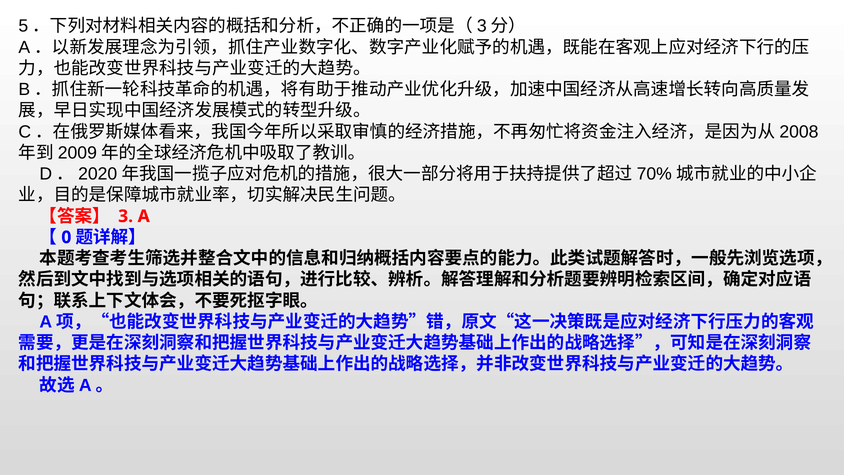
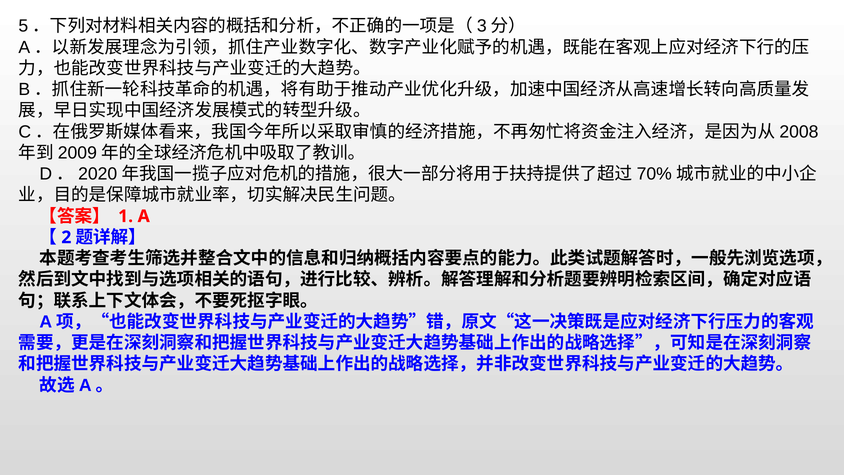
3: 3 -> 1 (126, 216)
0: 0 -> 2 (66, 237)
